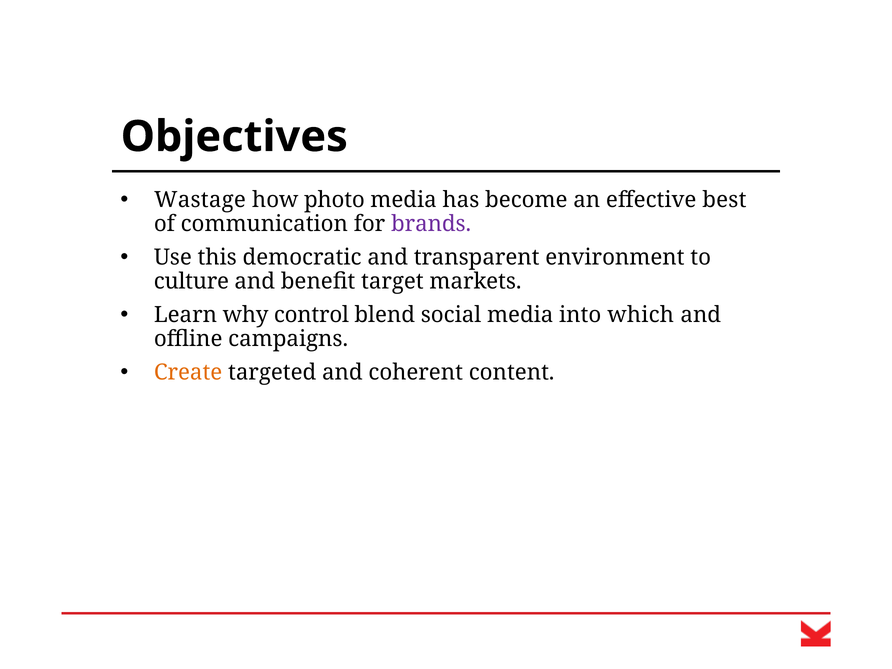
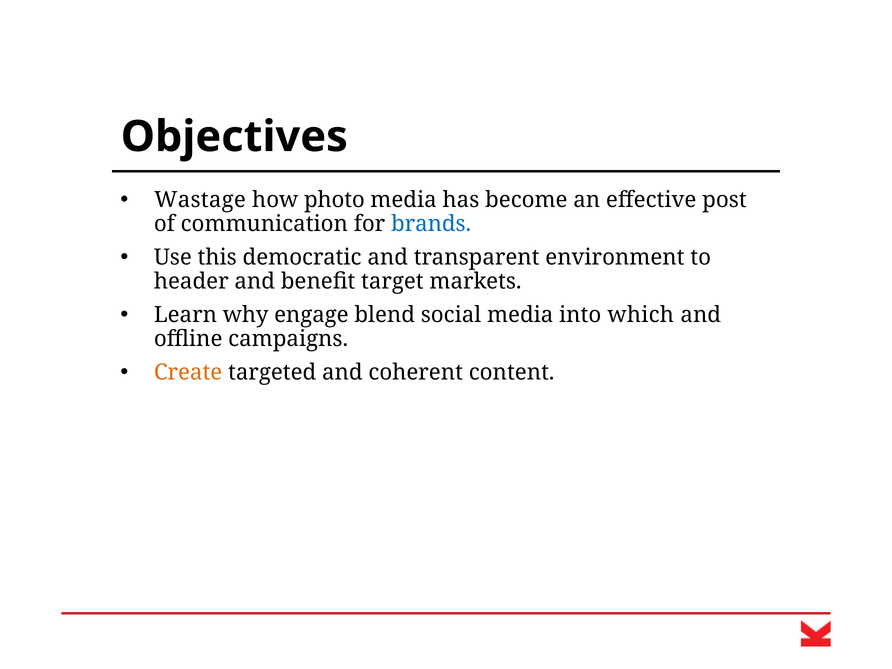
best: best -> post (724, 200)
brands colour: purple -> blue (431, 224)
culture: culture -> header (191, 281)
control: control -> engage (311, 315)
